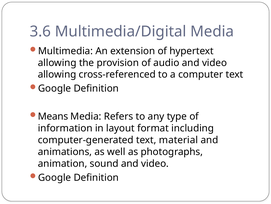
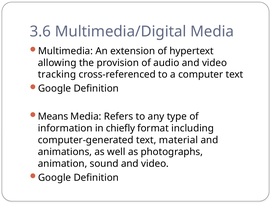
allowing: allowing -> tracking (57, 74)
layout: layout -> chiefly (120, 128)
